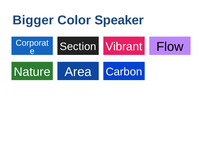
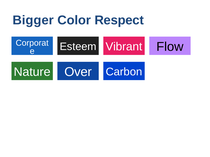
Speaker: Speaker -> Respect (119, 20)
Section: Section -> Esteem (78, 47)
Area: Area -> Over (78, 72)
